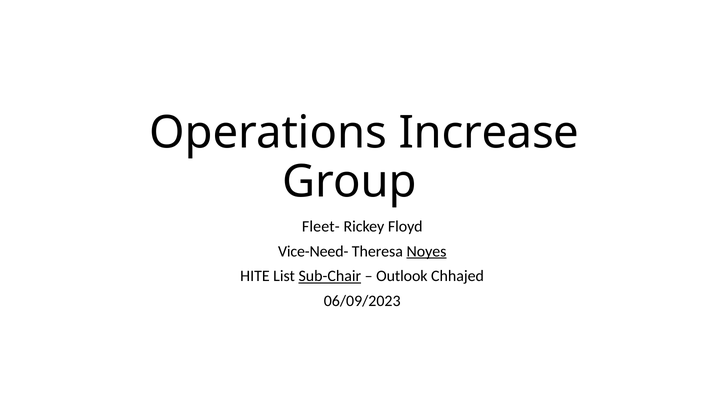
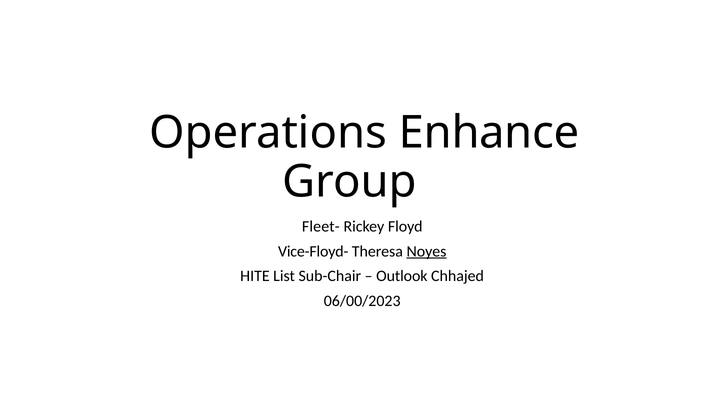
Increase: Increase -> Enhance (489, 133)
Vice-Need-: Vice-Need- -> Vice-Floyd- (313, 252)
Sub-Chair underline: present -> none (330, 276)
06/09/2023: 06/09/2023 -> 06/00/2023 (362, 301)
